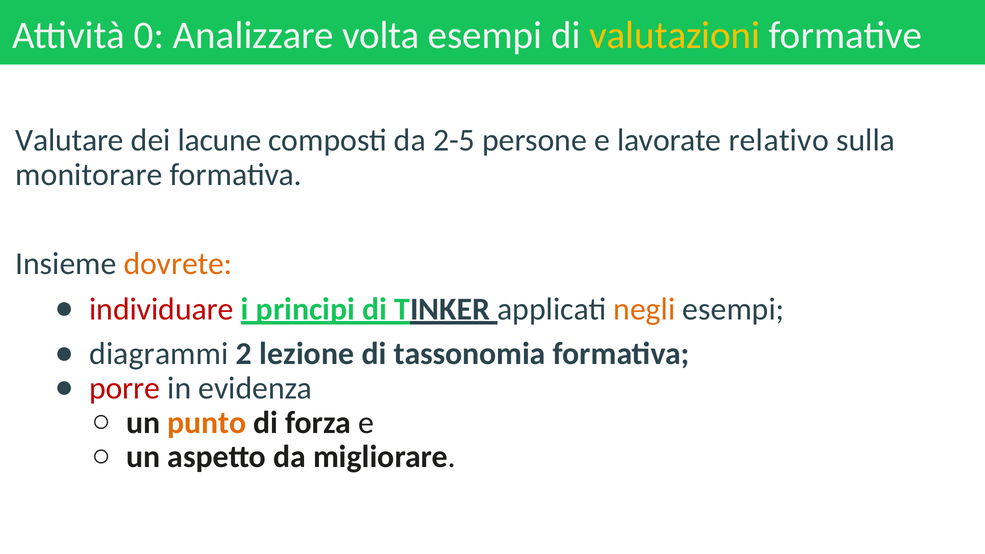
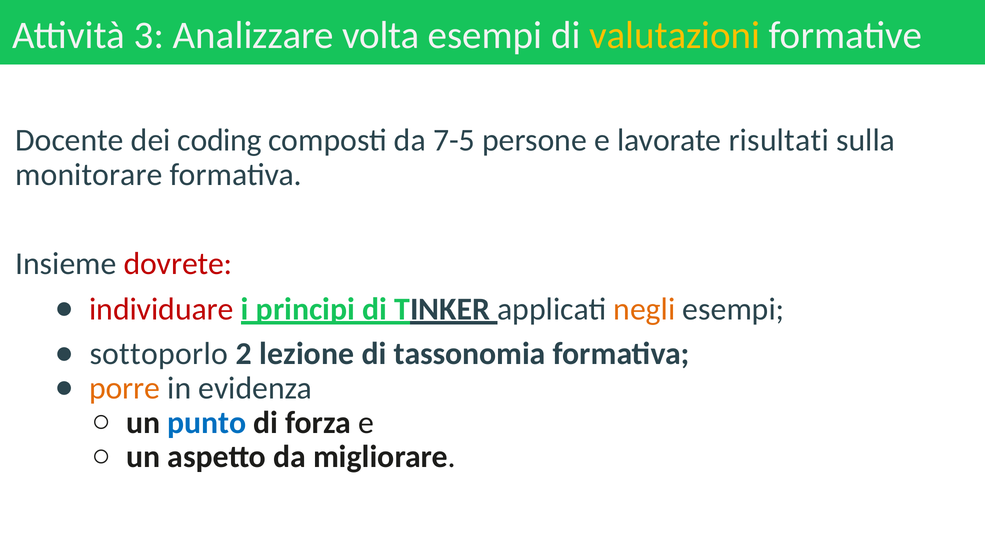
0: 0 -> 3 (149, 35)
Valutare: Valutare -> Docente (69, 140)
lacune: lacune -> coding (220, 140)
2-5: 2-5 -> 7-5 (454, 140)
relativo: relativo -> risultati (779, 140)
dovrete colour: orange -> red (178, 264)
diagrammi: diagrammi -> sottoporlo (159, 354)
porre colour: red -> orange (125, 388)
punto colour: orange -> blue (207, 423)
